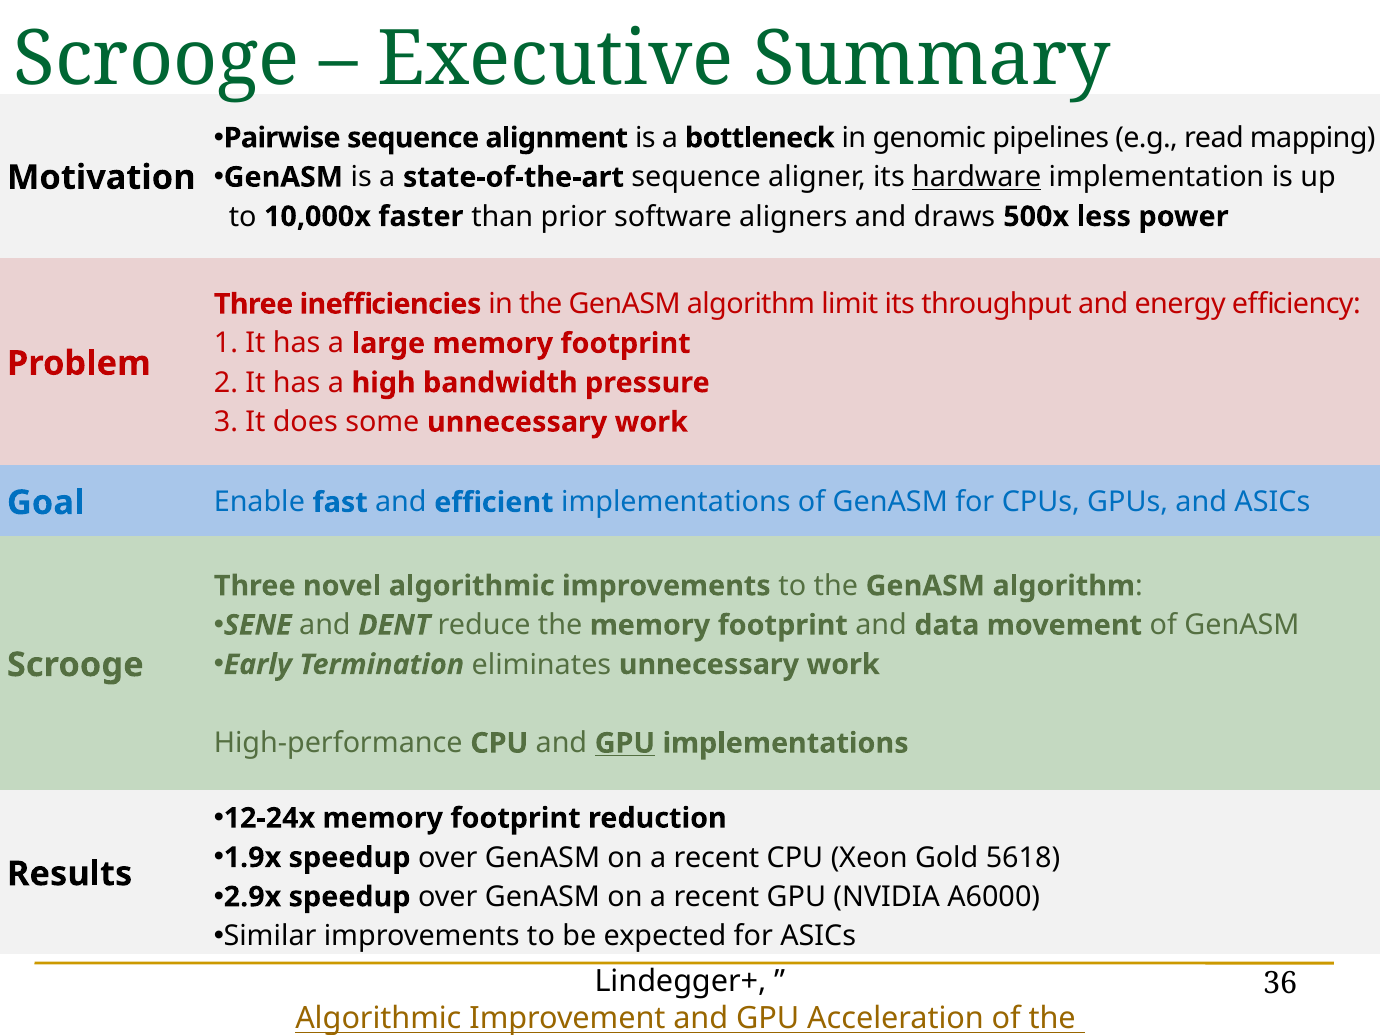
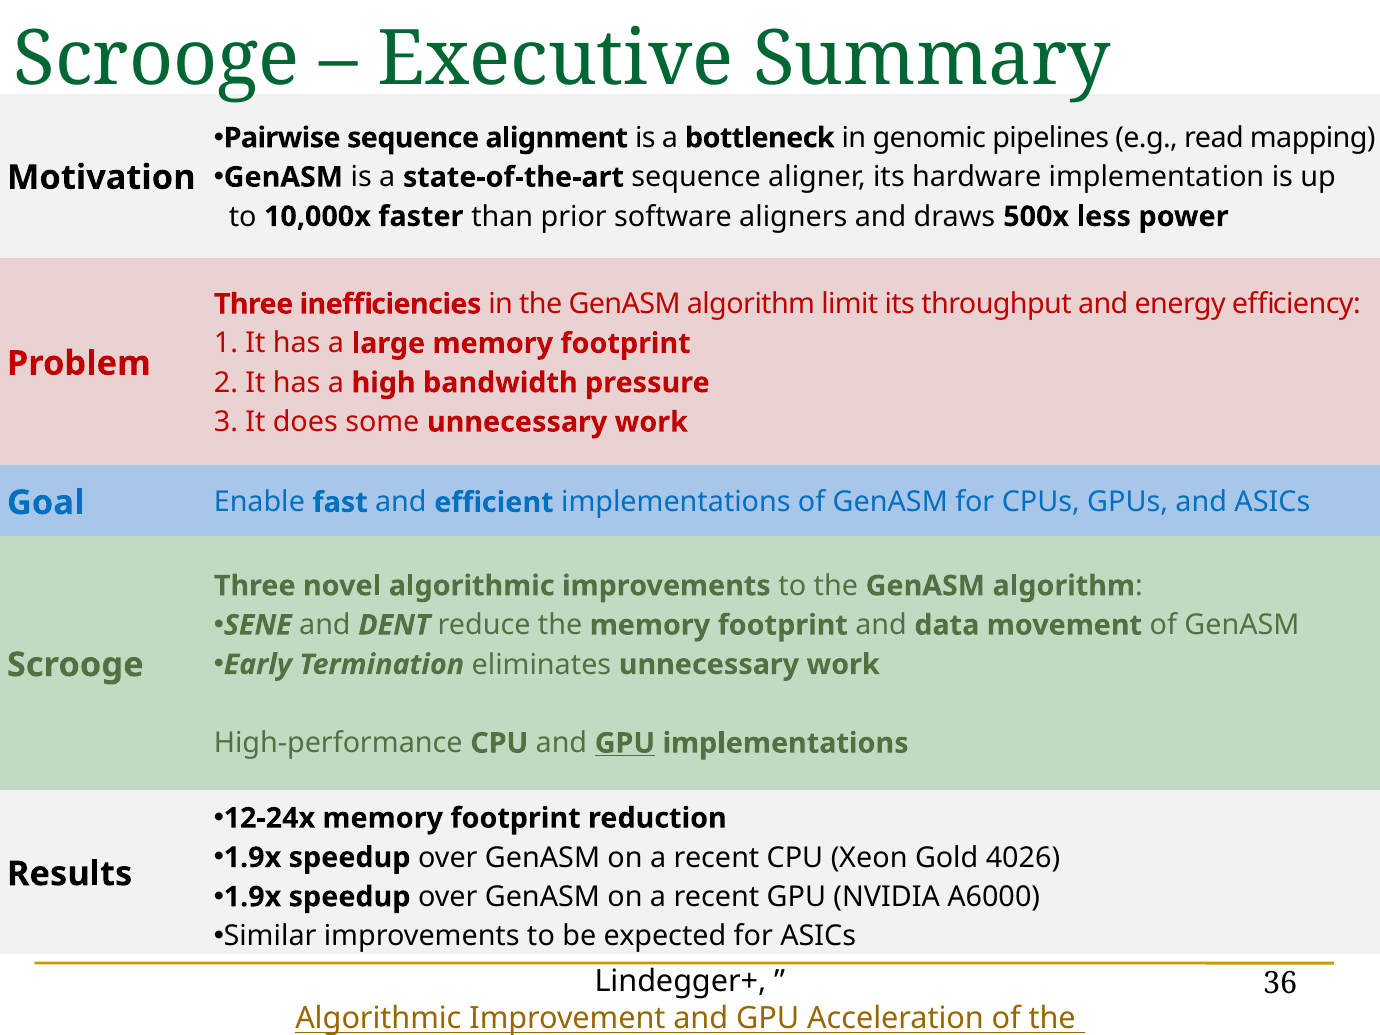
hardware underline: present -> none (977, 177)
5618: 5618 -> 4026 (1023, 858)
2.9x: 2.9x -> 1.9x (253, 897)
